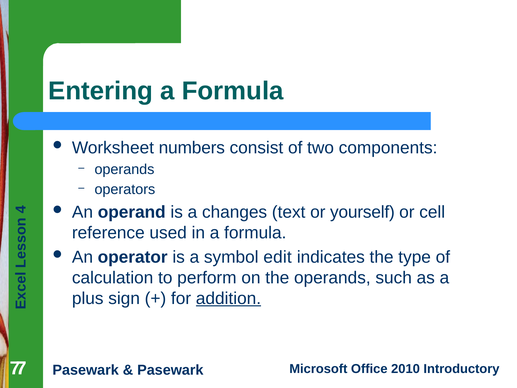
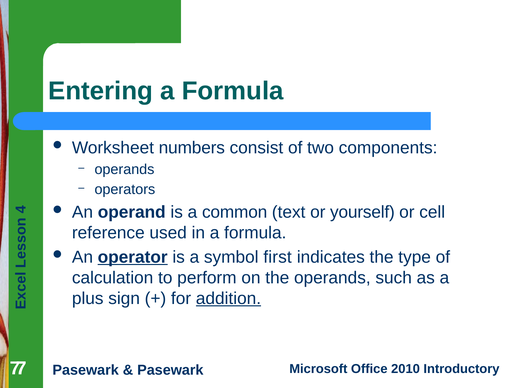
changes: changes -> common (235, 212)
operator underline: none -> present (133, 257)
edit: edit -> first (278, 257)
